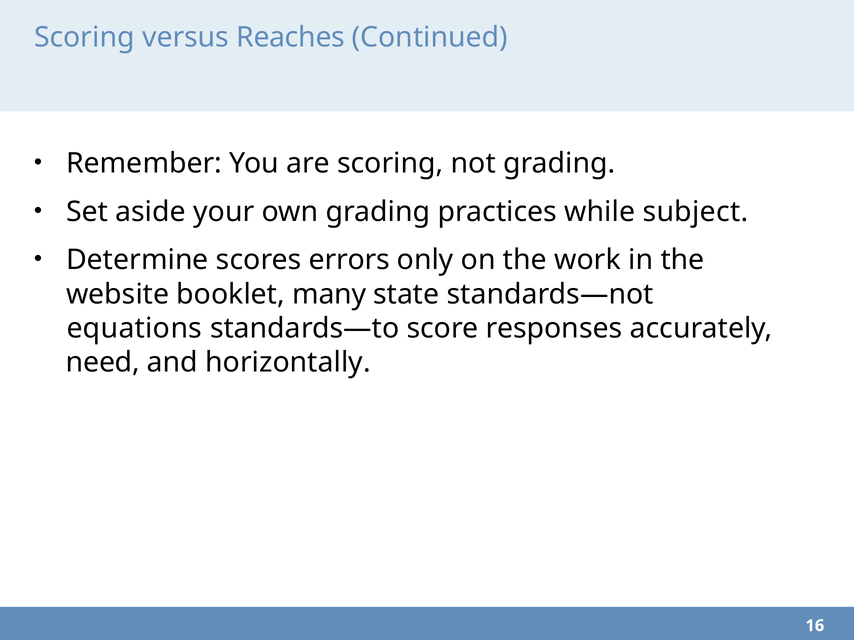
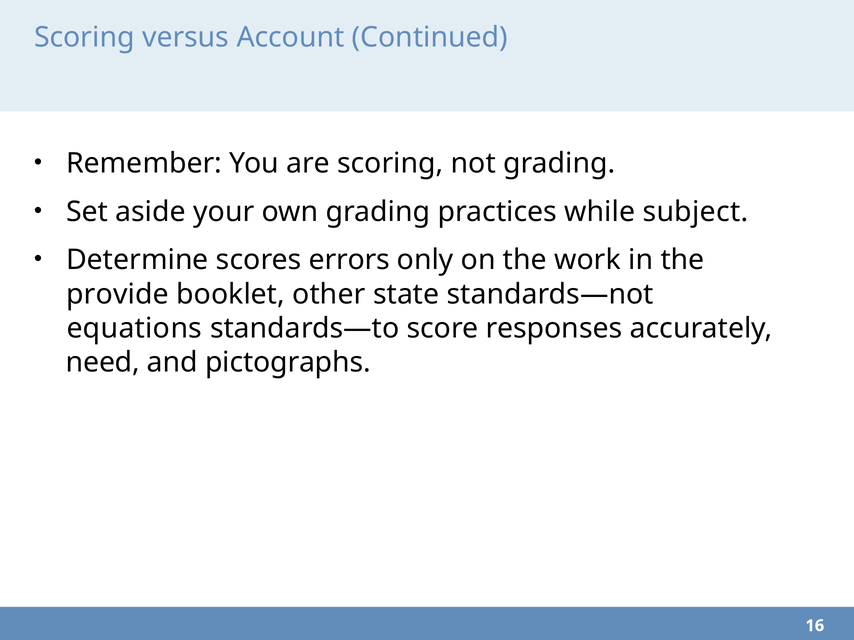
Reaches: Reaches -> Account (290, 38)
website: website -> provide (118, 294)
many: many -> other (329, 294)
horizontally: horizontally -> pictographs (288, 363)
